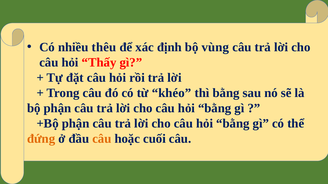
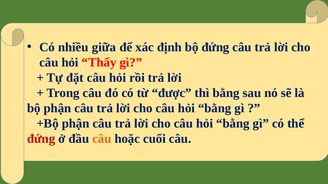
thêu: thêu -> giữa (104, 47)
bộ vùng: vùng -> đứng (215, 47)
khéo: khéo -> được (172, 93)
đứng colour: orange -> red (41, 139)
